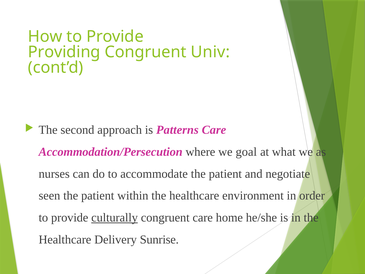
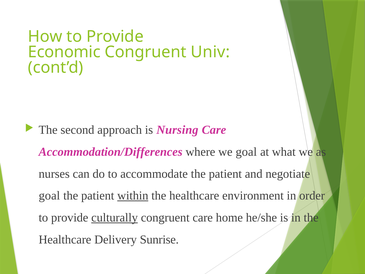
Providing: Providing -> Economic (64, 52)
Patterns: Patterns -> Nursing (177, 130)
Accommodation/Persecution: Accommodation/Persecution -> Accommodation/Differences (111, 152)
seen: seen -> goal (49, 196)
within underline: none -> present (133, 196)
